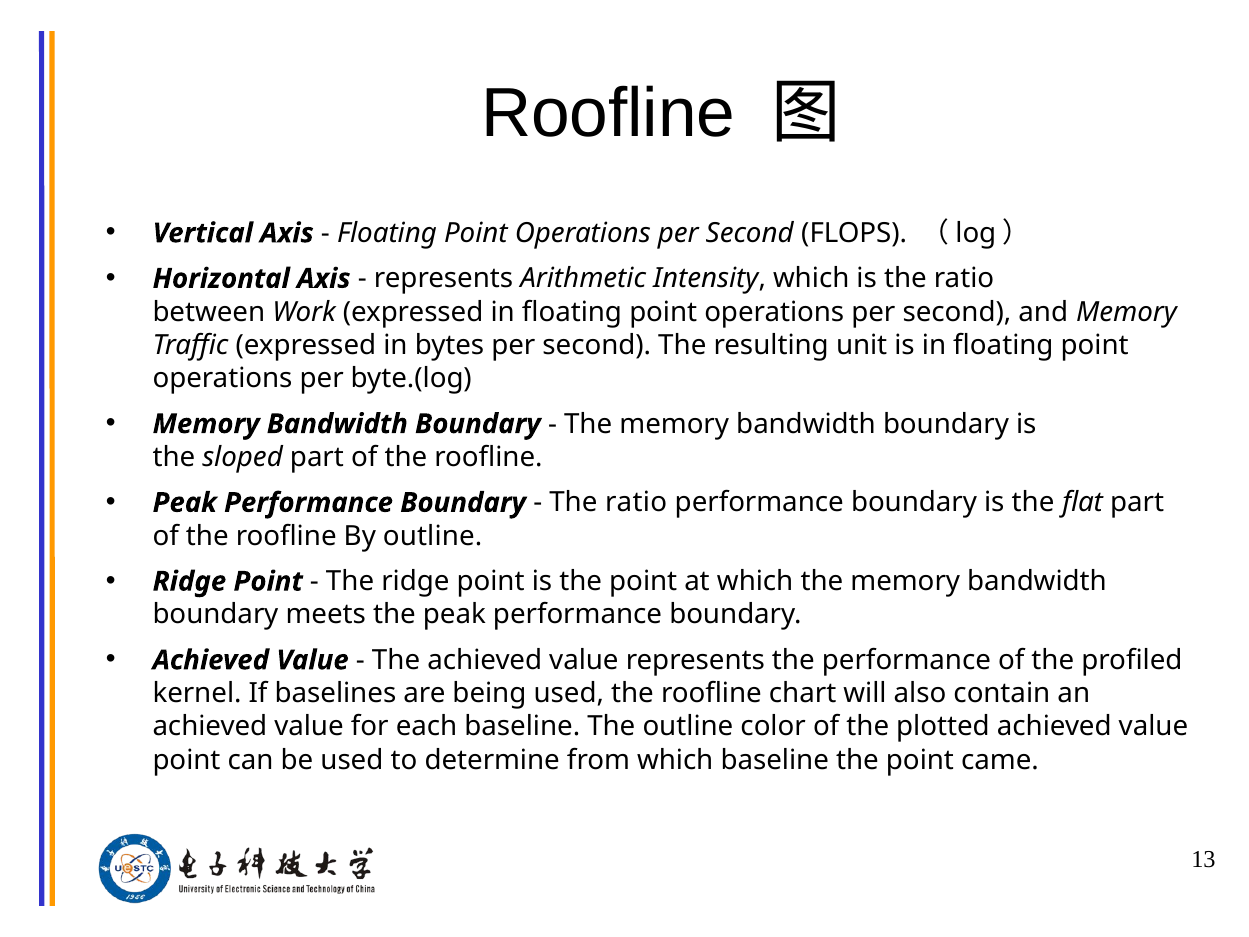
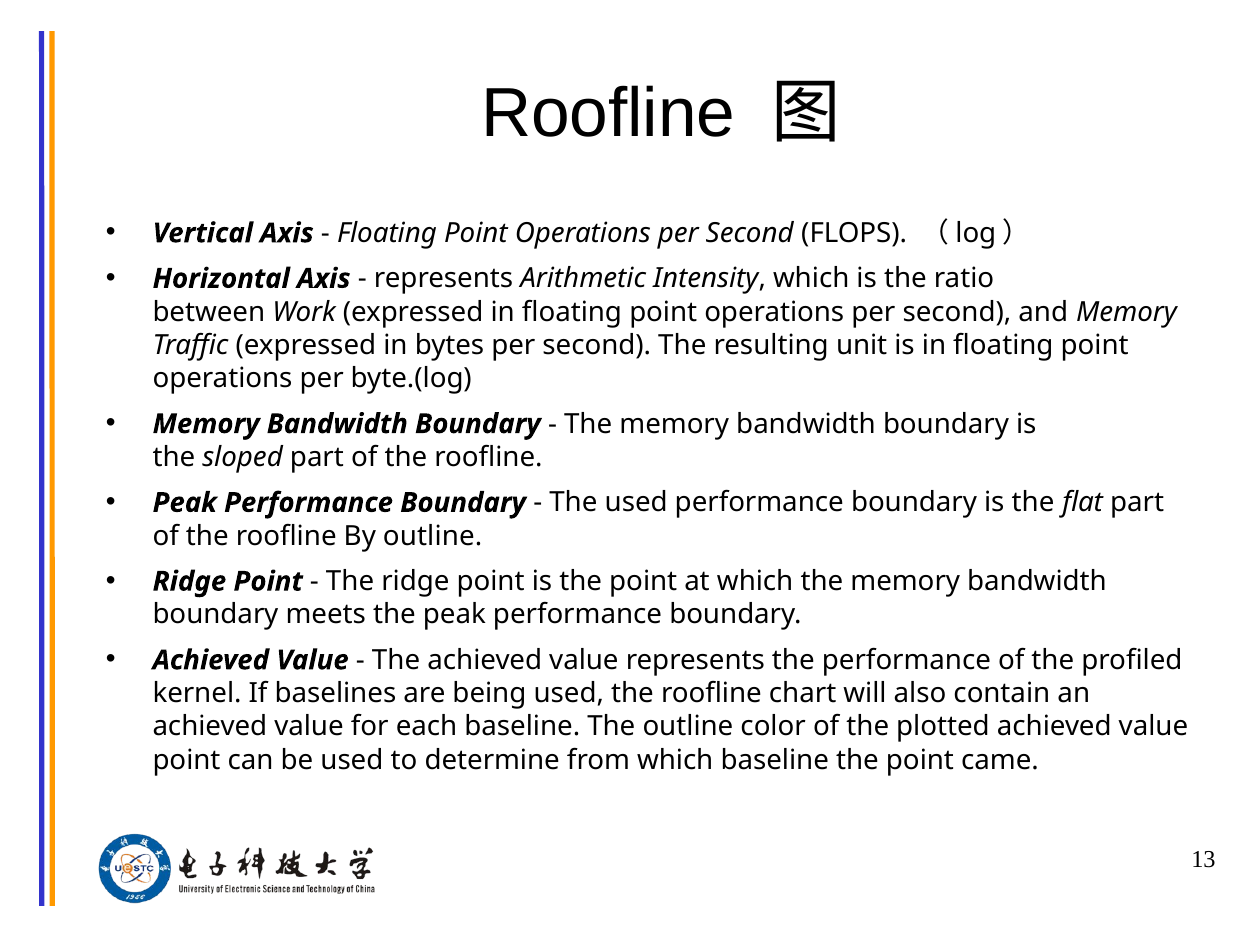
ratio: ratio -> used (636, 503)
